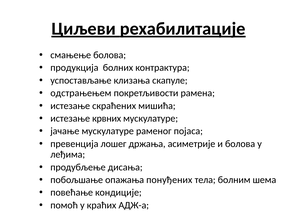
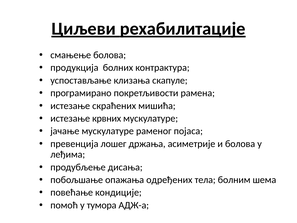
одстрањењем: одстрањењем -> програмирано (81, 93)
понуђених: понуђених -> одређених (169, 180)
краћих: краћих -> тумора (102, 205)
